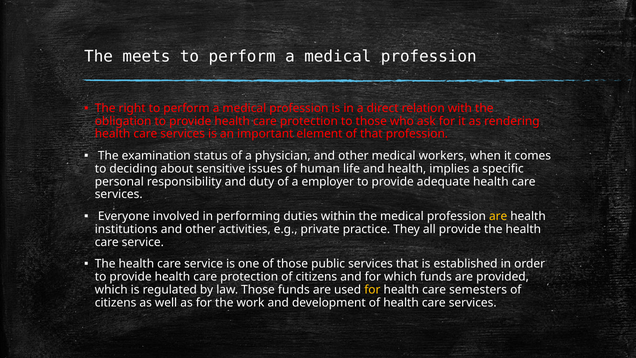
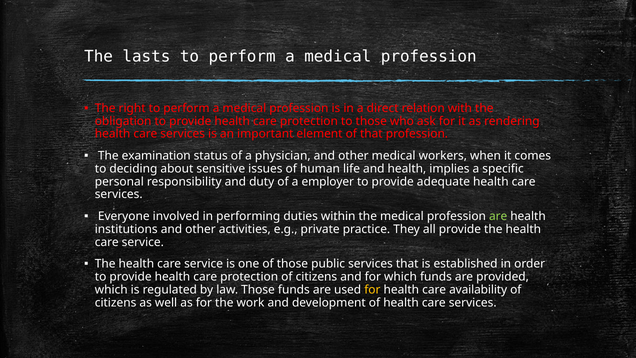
meets: meets -> lasts (146, 56)
are colour: yellow -> light green (498, 216)
semesters: semesters -> availability (478, 290)
